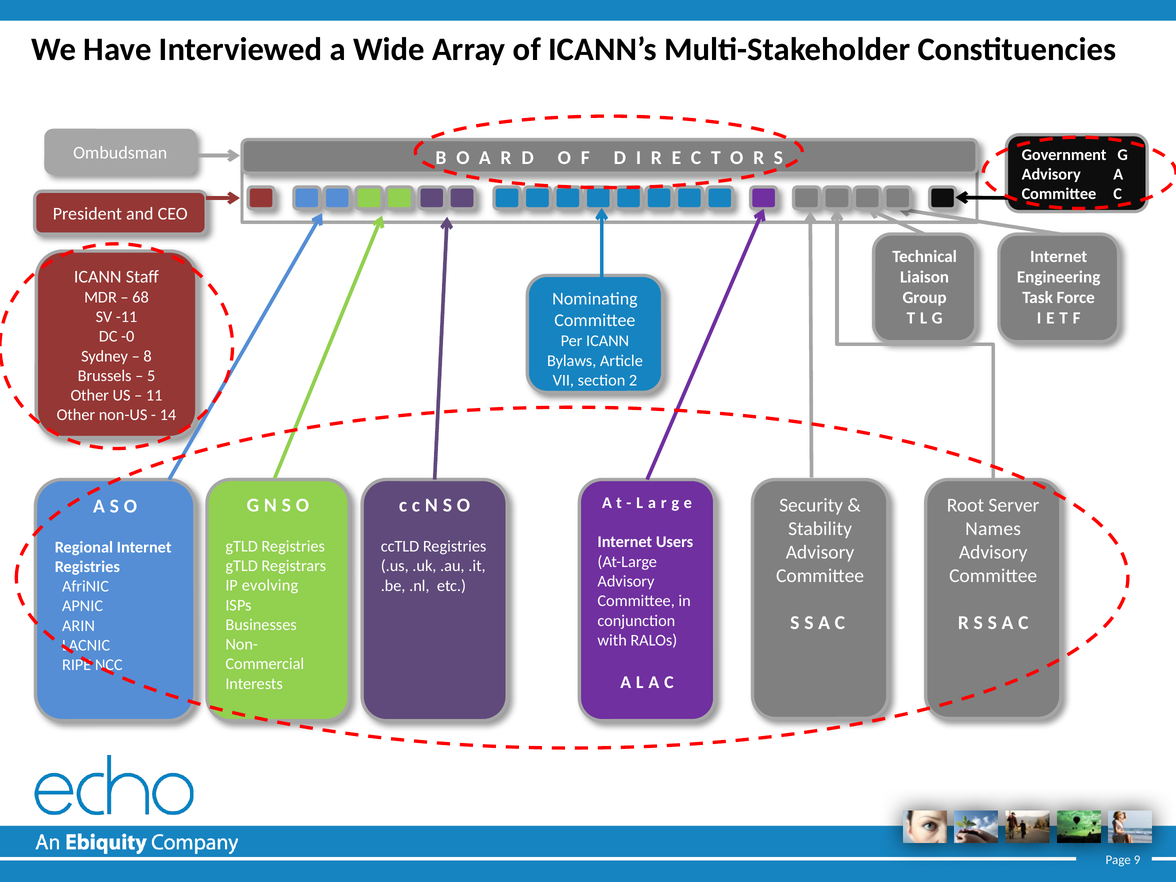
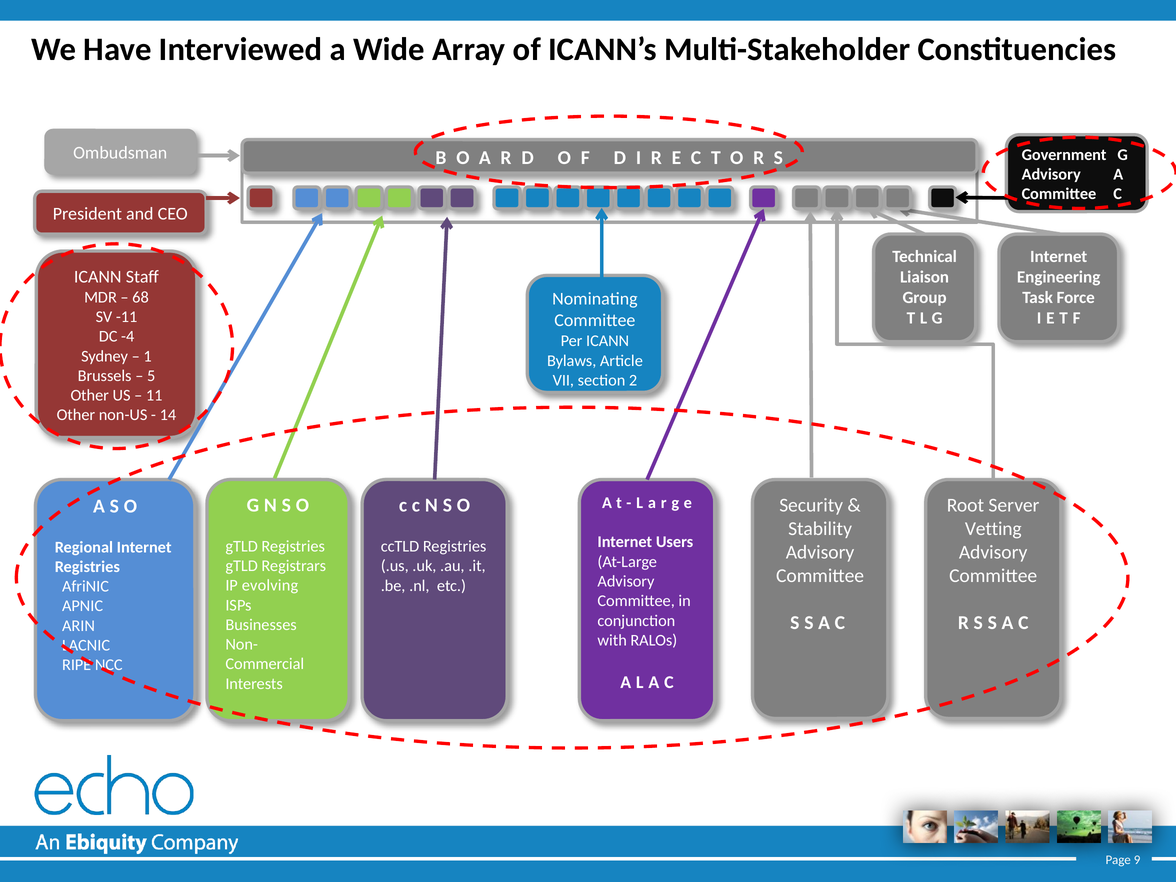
-0: -0 -> -4 (128, 337)
8: 8 -> 1 (148, 356)
Names: Names -> Vetting (993, 529)
